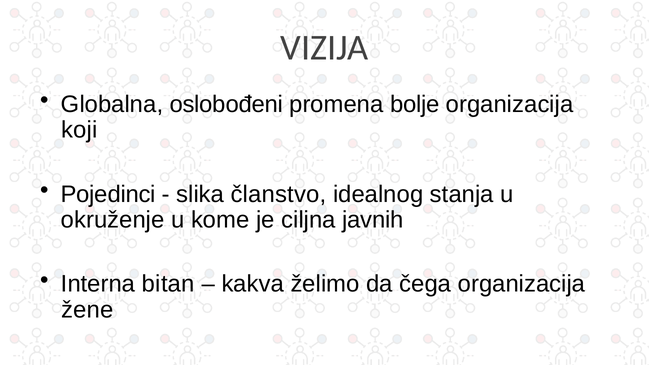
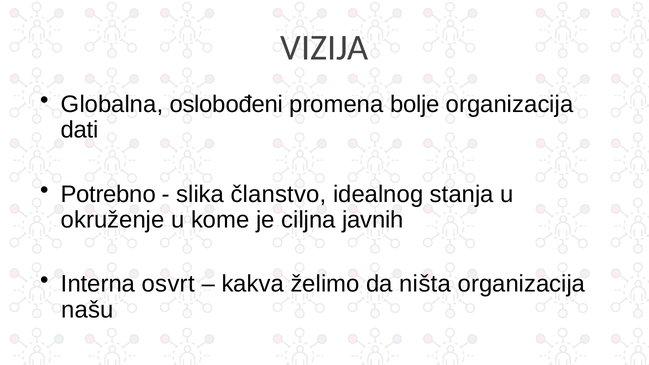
koji: koji -> dati (80, 130)
Pojedinci: Pojedinci -> Potrebno (108, 194)
bitan: bitan -> osvrt (168, 284)
čega: čega -> ništa (425, 284)
žene: žene -> našu (87, 310)
